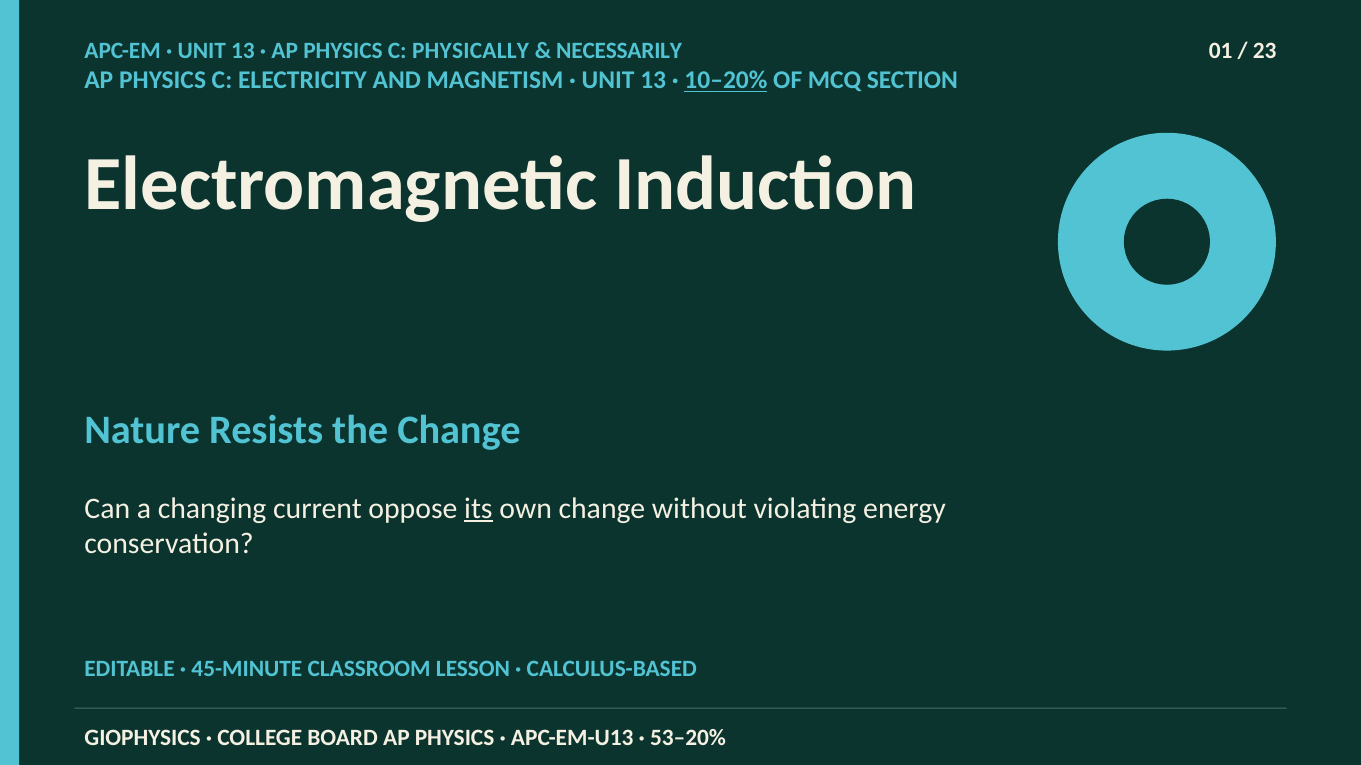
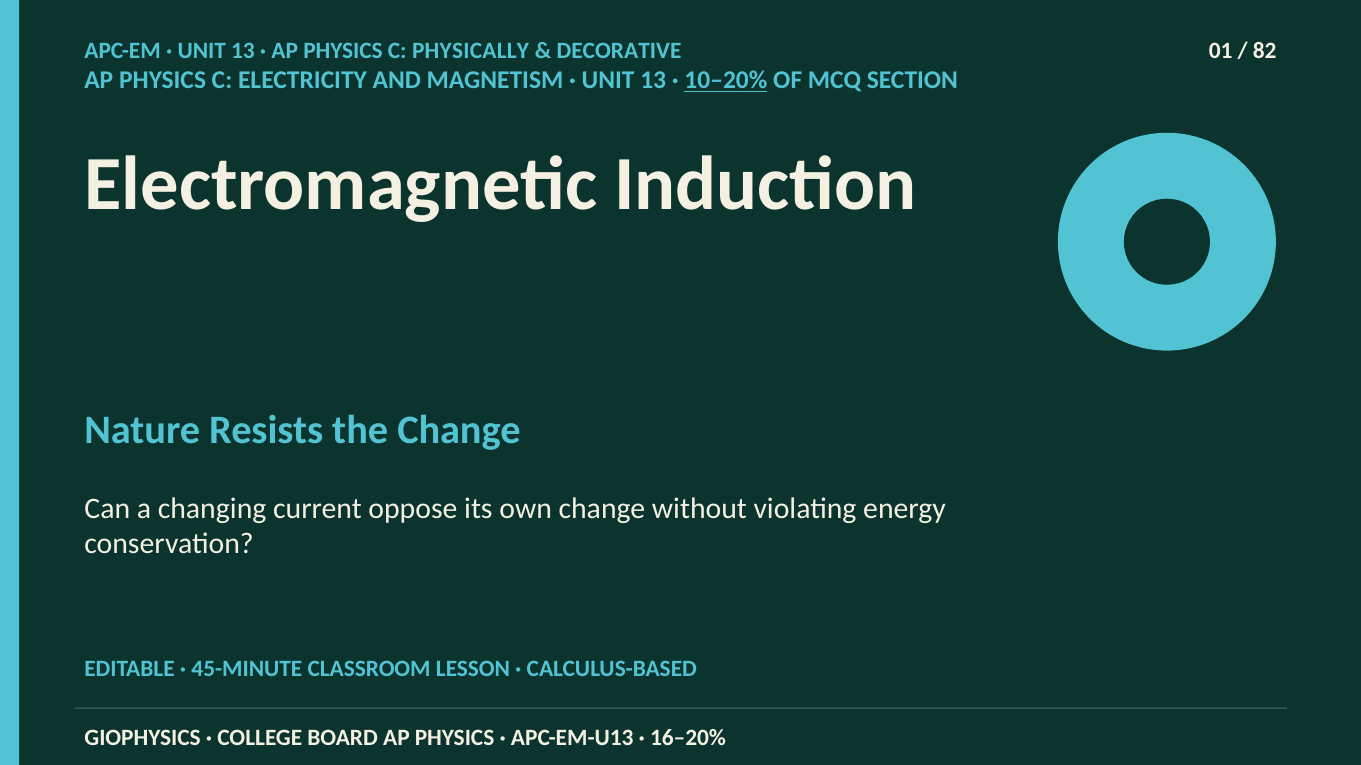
NECESSARILY: NECESSARILY -> DECORATIVE (619, 50)
23: 23 -> 82 (1265, 50)
its underline: present -> none (478, 509)
53–20%: 53–20% -> 16–20% (688, 738)
